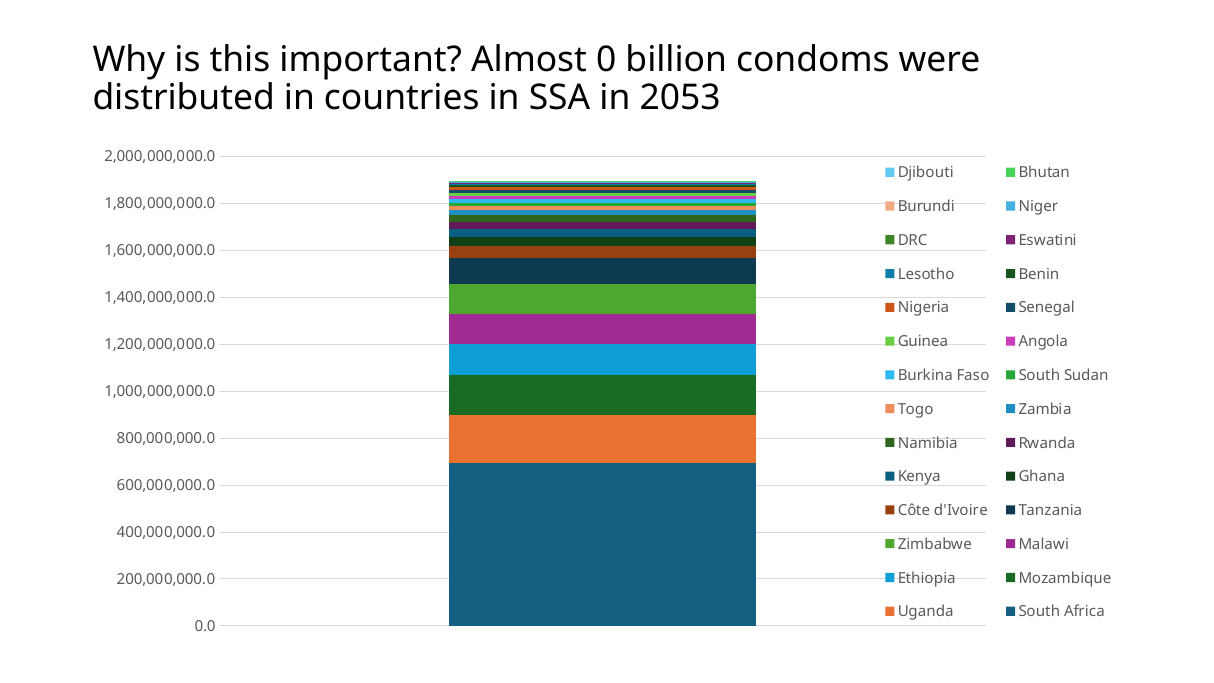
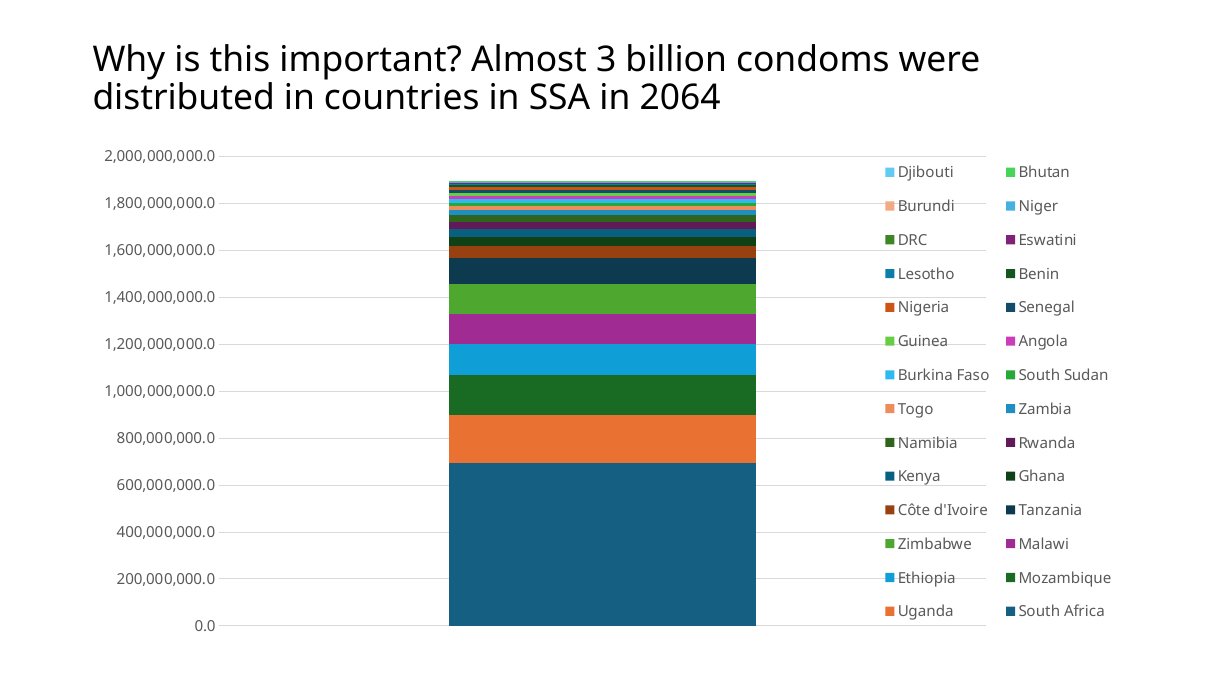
0: 0 -> 3 (606, 60)
2053: 2053 -> 2064 (680, 98)
